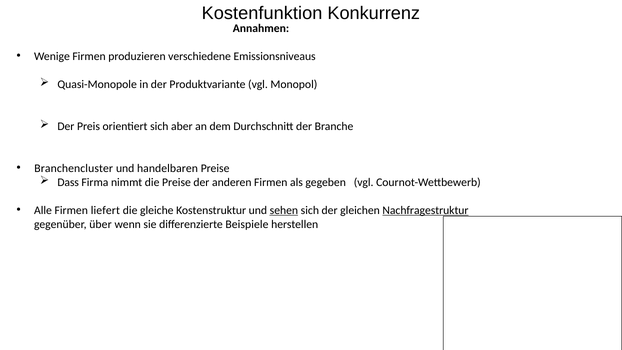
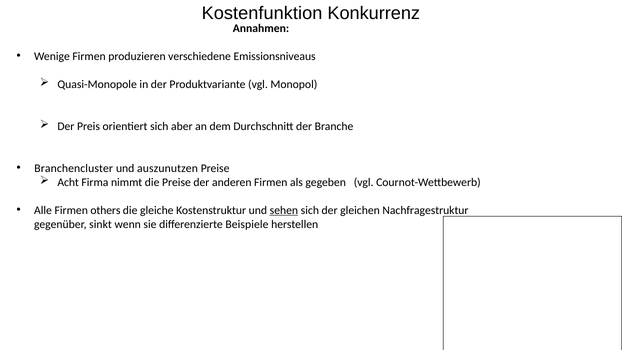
handelbaren: handelbaren -> auszunutzen (167, 168)
Dass: Dass -> Acht (68, 182)
liefert: liefert -> others (105, 210)
Nachfragestruktur underline: present -> none (425, 210)
über: über -> sinkt (101, 224)
